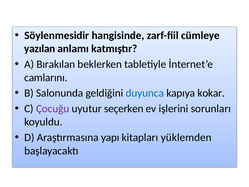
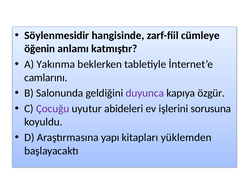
yazılan: yazılan -> öğenin (40, 49)
Bırakılan: Bırakılan -> Yakınma (56, 64)
duyunca colour: blue -> purple (145, 93)
kokar: kokar -> özgür (211, 93)
seçerken: seçerken -> abideleri (124, 108)
sorunları: sorunları -> sorusuna (211, 108)
